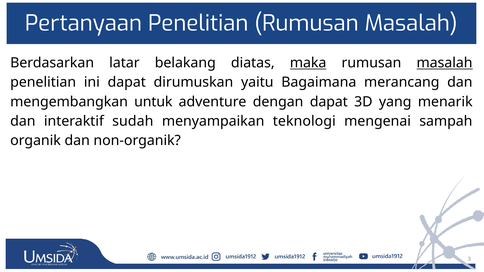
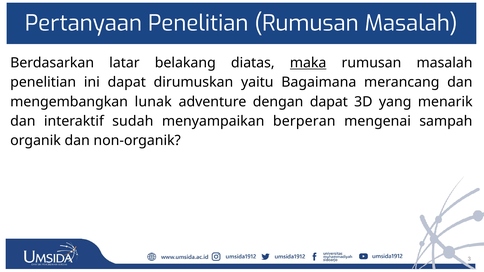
masalah underline: present -> none (445, 63)
untuk: untuk -> lunak (153, 102)
teknologi: teknologi -> berperan (304, 121)
